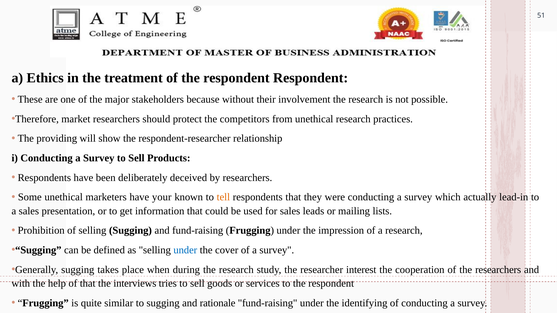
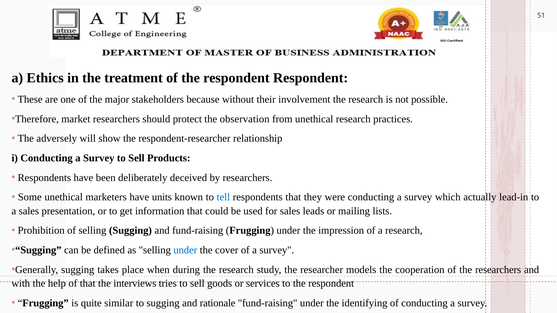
competitors: competitors -> observation (245, 119)
providing: providing -> adversely (57, 139)
your: your -> units (162, 197)
tell colour: orange -> blue (223, 197)
interest: interest -> models (361, 270)
